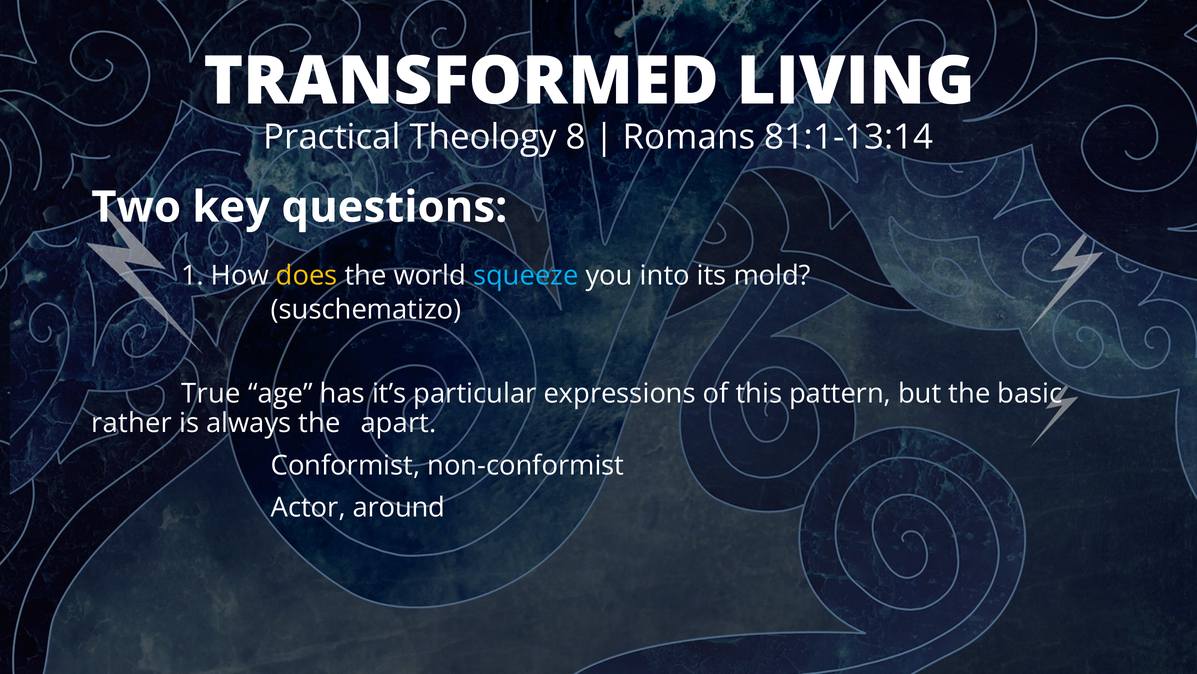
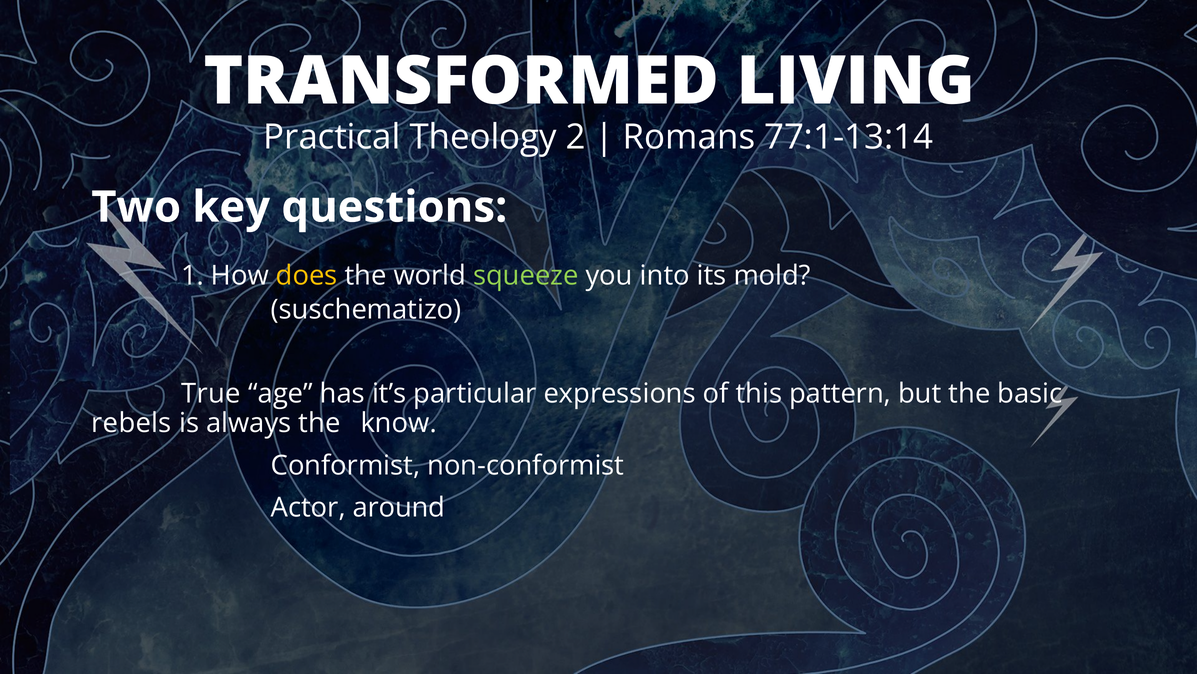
8: 8 -> 2 (576, 137)
81:1-13:14: 81:1-13:14 -> 77:1-13:14 (849, 137)
squeeze colour: light blue -> light green (526, 275)
rather: rather -> rebels (132, 423)
apart: apart -> know (399, 423)
